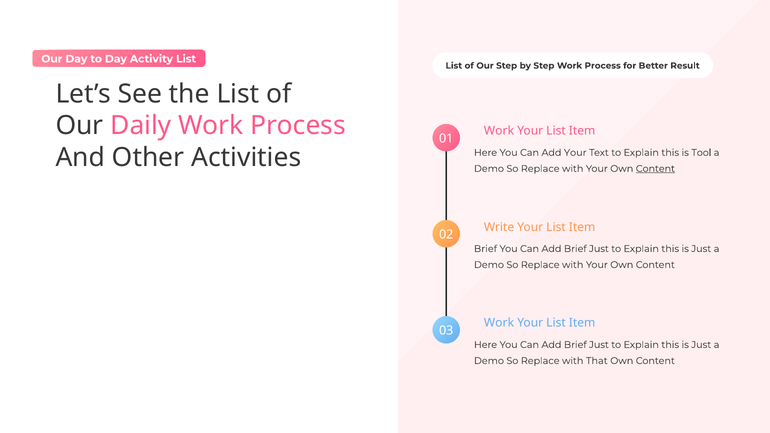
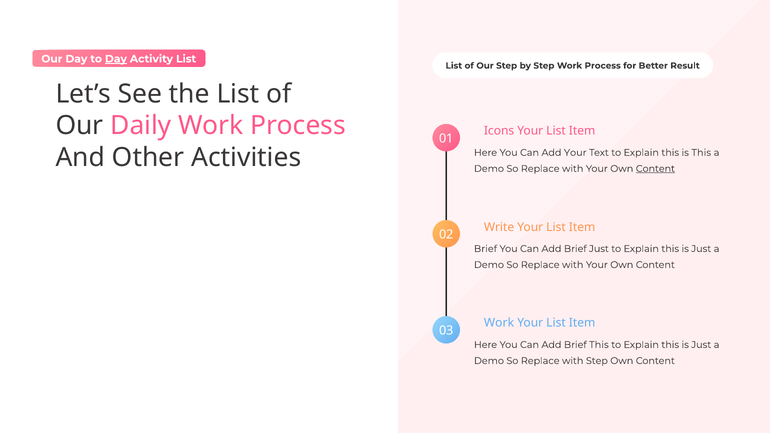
Day underline: none -> present (116, 59)
Work: Work -> Icons (499, 131)
is Tool: Tool -> This (701, 153)
Just: Just -> This (599, 345)
with That: That -> Step (597, 361)
